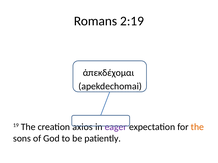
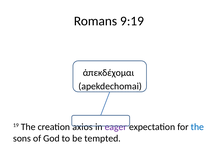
2:19: 2:19 -> 9:19 (132, 21)
the colour: orange -> blue (197, 127)
patiently: patiently -> tempted (103, 139)
